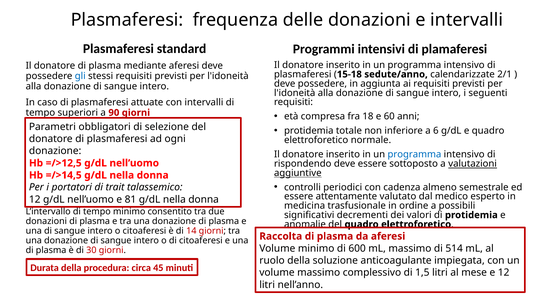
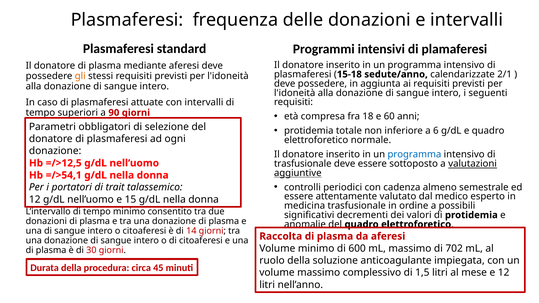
gli colour: blue -> orange (80, 76)
rispondendo: rispondendo -> trasfusionale (303, 164)
=/>14,5: =/>14,5 -> =/>54,1 (64, 175)
81: 81 -> 15 (130, 200)
514: 514 -> 702 (454, 249)
